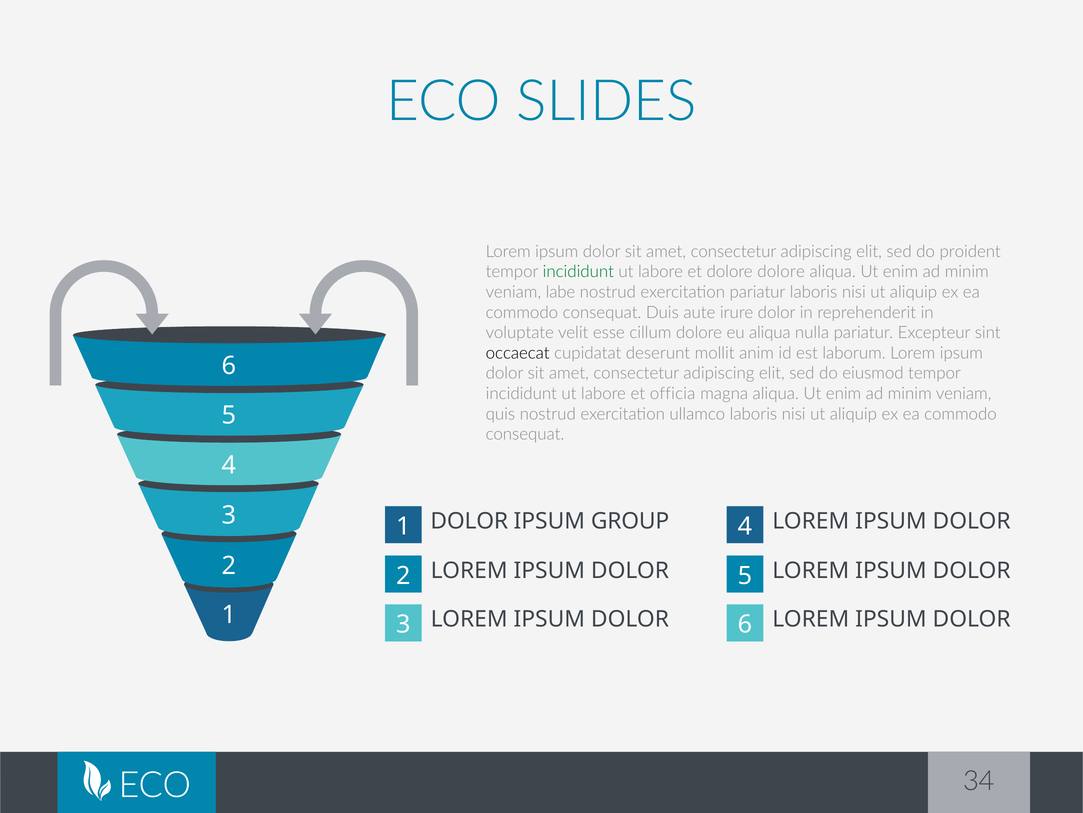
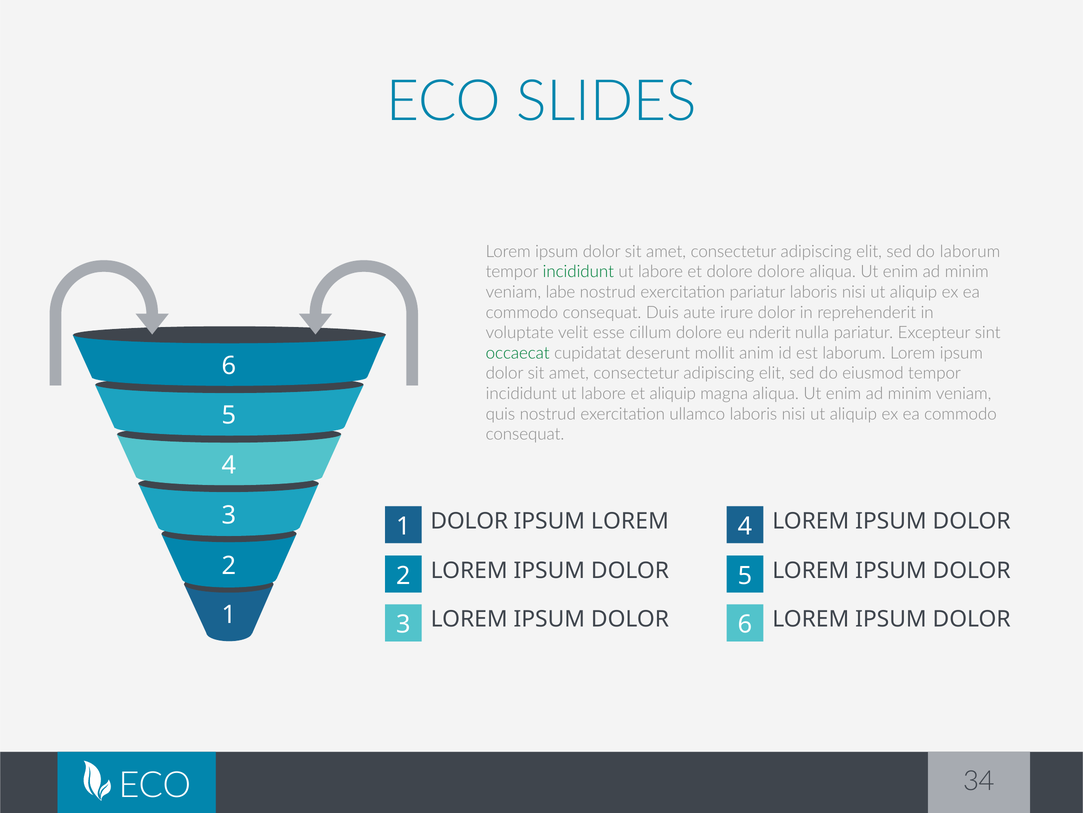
do proident: proident -> laborum (970, 251)
eu aliqua: aliqua -> nderit (770, 332)
occaecat colour: black -> green (518, 353)
et officia: officia -> aliquip (673, 393)
IPSUM GROUP: GROUP -> LOREM (630, 521)
